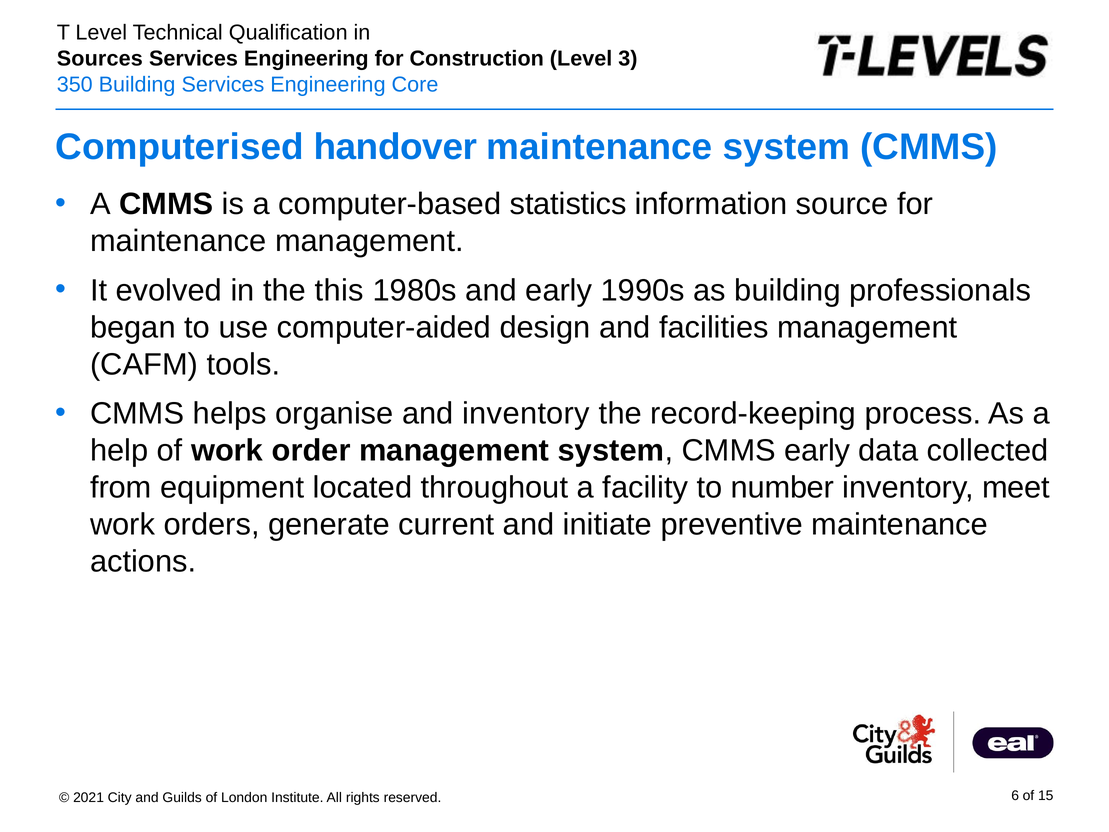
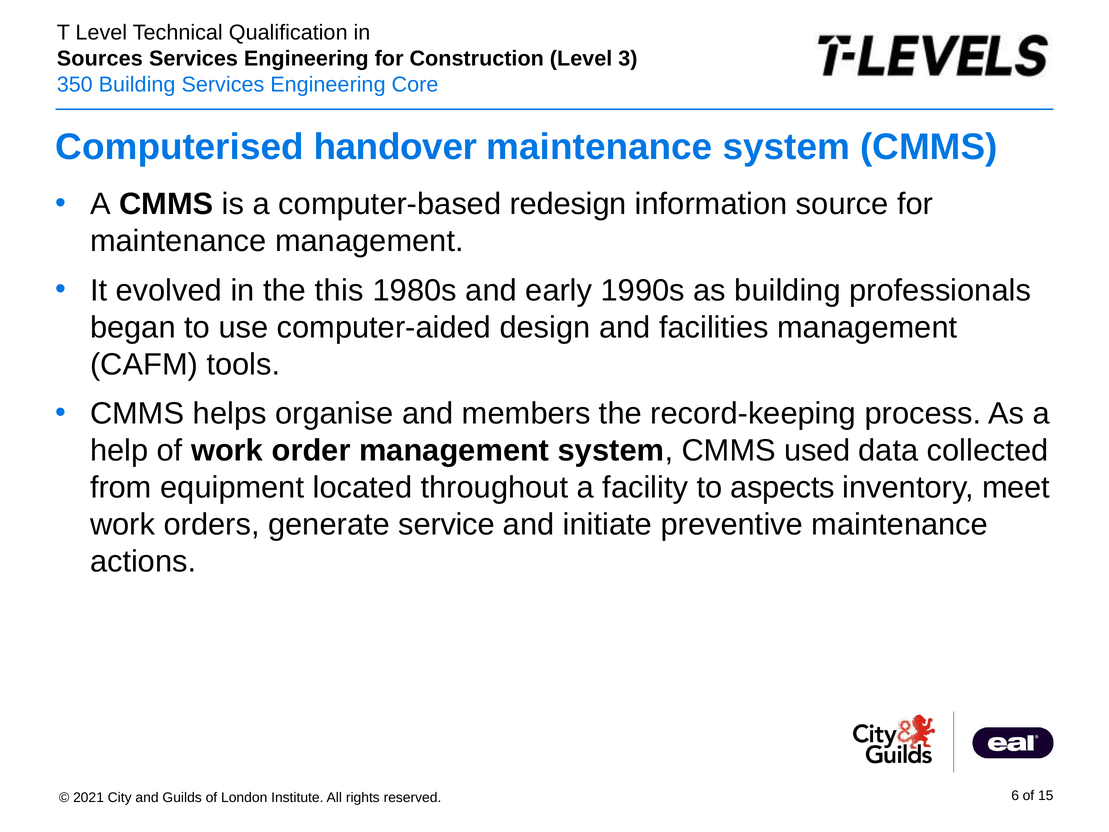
statistics: statistics -> redesign (568, 204)
and inventory: inventory -> members (526, 414)
CMMS early: early -> used (817, 451)
number: number -> aspects (783, 488)
current: current -> service (447, 525)
